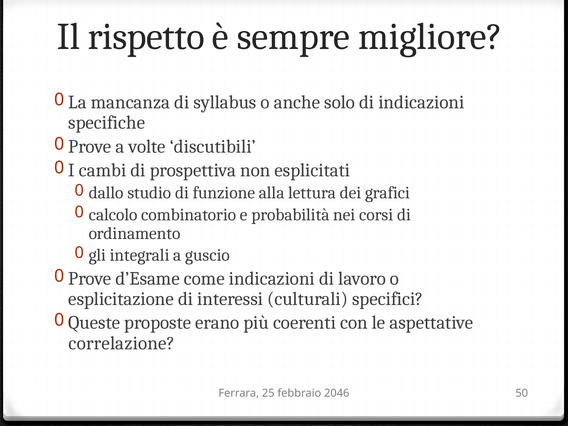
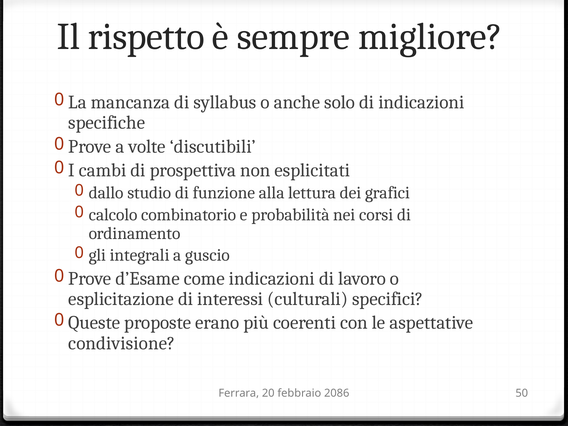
correlazione: correlazione -> condivisione (122, 343)
25: 25 -> 20 (268, 393)
2046: 2046 -> 2086 (337, 393)
